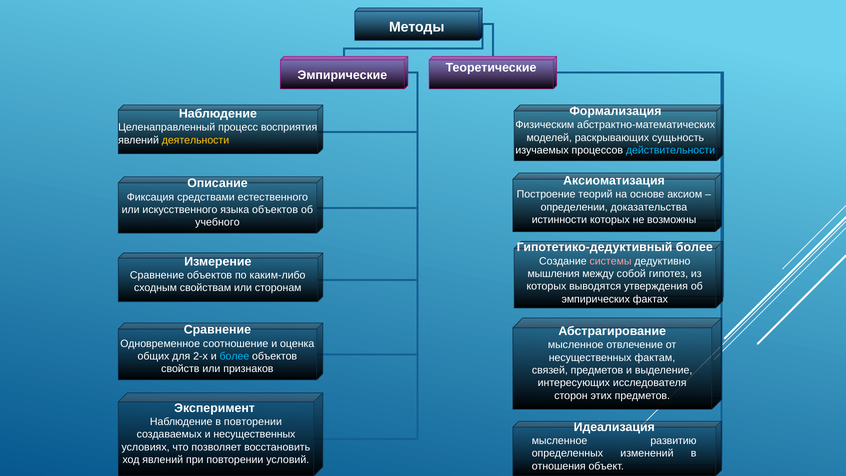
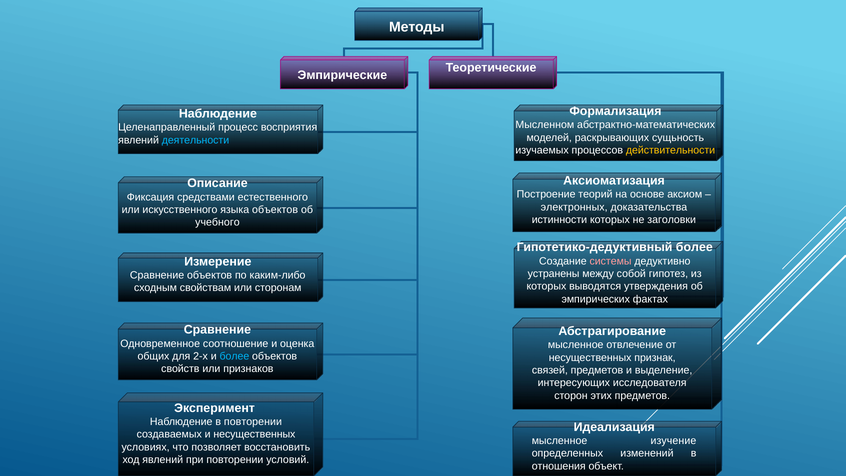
Физическим: Физическим -> Мысленном (545, 125)
деятельности colour: yellow -> light blue (195, 140)
действительности colour: light blue -> yellow (671, 150)
определении: определении -> электронных (574, 207)
возможны: возможны -> заголовки (672, 220)
мышления: мышления -> устранены (554, 274)
фактам: фактам -> признак (655, 358)
развитию: развитию -> изучение (673, 441)
